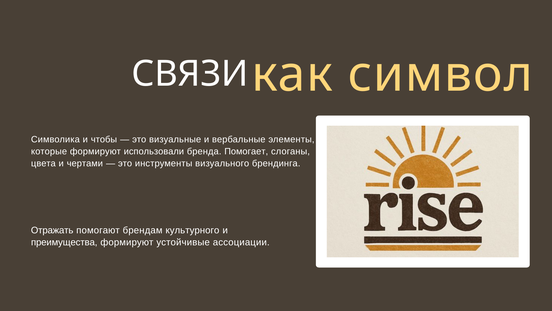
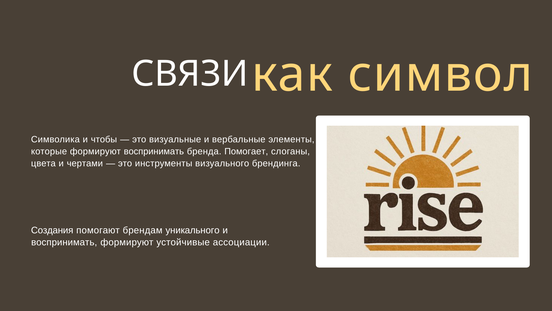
формируют использовали: использовали -> воспринимать (154, 151)
Отражать: Отражать -> Создания (52, 230)
культурного: культурного -> уникального (193, 230)
преимущества: преимущества -> воспринимать (64, 242)
